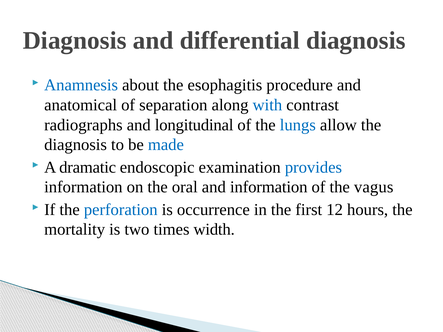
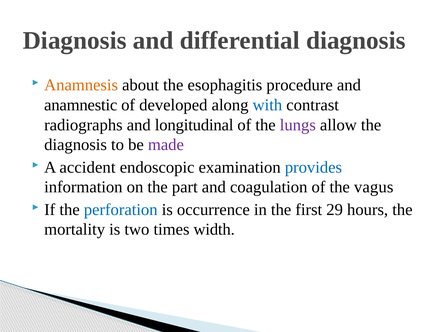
Anamnesis colour: blue -> orange (81, 85)
anatomical: anatomical -> anamnestic (81, 105)
separation: separation -> developed (173, 105)
lungs colour: blue -> purple (298, 125)
made colour: blue -> purple (166, 145)
dramatic: dramatic -> accident (87, 167)
oral: oral -> part (185, 187)
and information: information -> coagulation (269, 187)
12: 12 -> 29 (335, 210)
